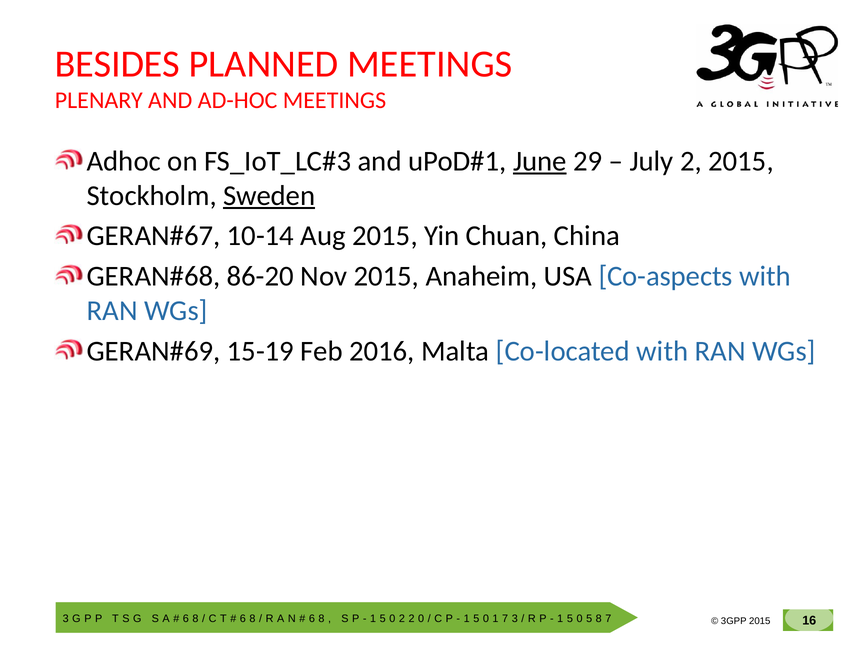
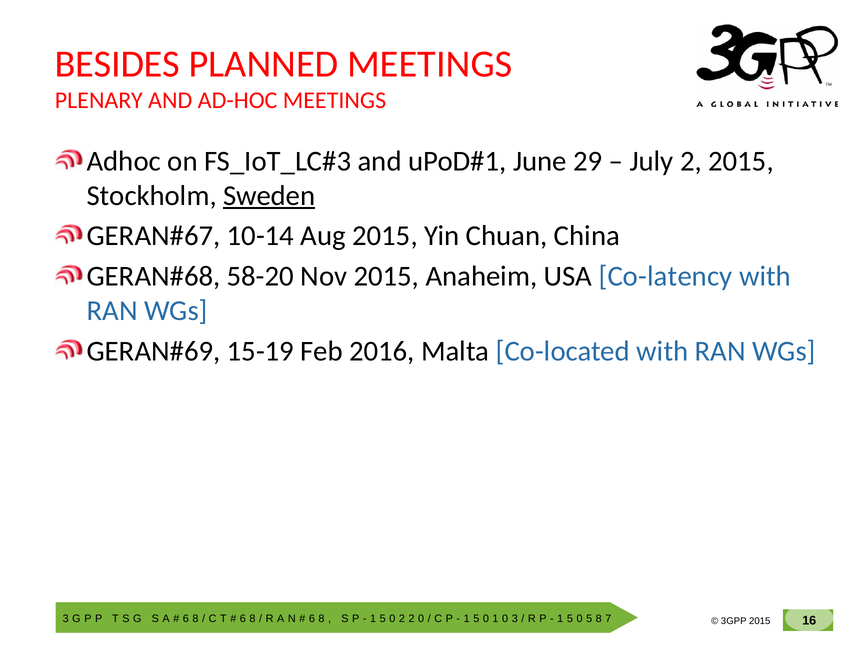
June underline: present -> none (540, 161)
86-20: 86-20 -> 58-20 (260, 276)
Co-aspects: Co-aspects -> Co-latency (666, 276)
1 7: 7 -> 0 (505, 618)
